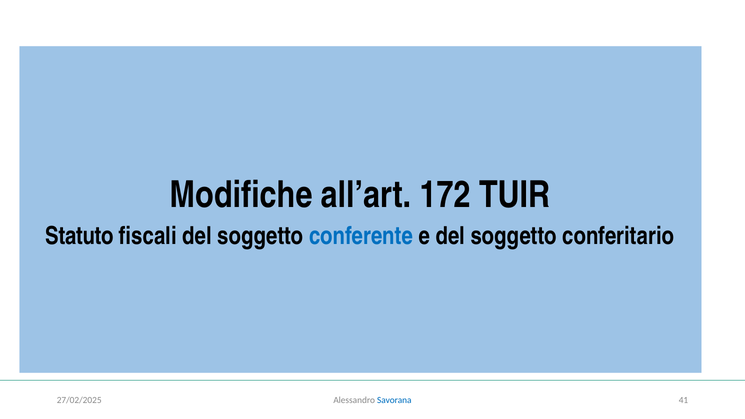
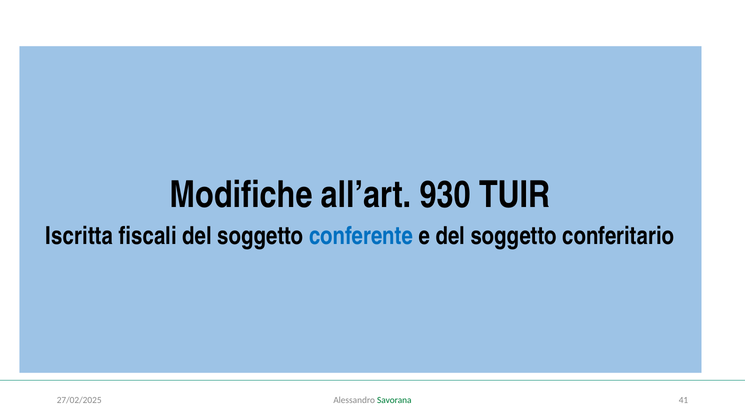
172: 172 -> 930 (445, 195)
Statuto: Statuto -> Iscritta (79, 236)
Savorana colour: blue -> green (394, 400)
